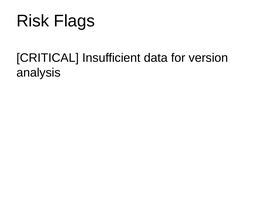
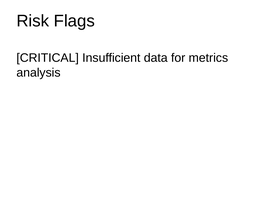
version: version -> metrics (208, 58)
